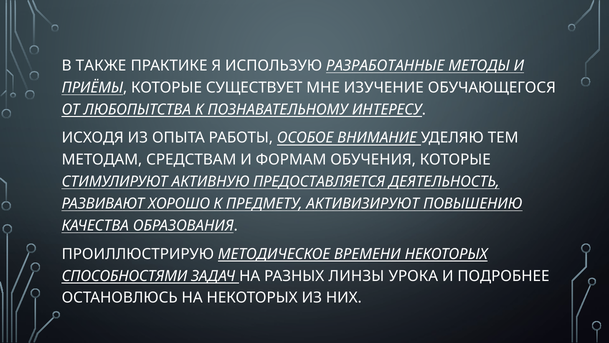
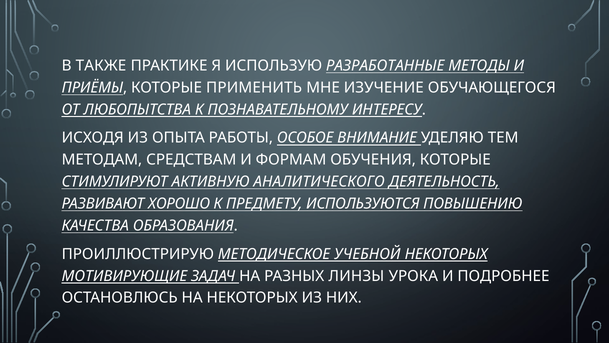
СУЩЕСТВУЕТ: СУЩЕСТВУЕТ -> ПРИМЕНИТЬ (254, 88)
ПРЕДОСТАВЛЯЕТСЯ: ПРЕДОСТАВЛЯЕТСЯ -> АНАЛИТИЧЕСКОГО (319, 182)
АКТИВИЗИРУЮТ: АКТИВИЗИРУЮТ -> ИСПОЛЬЗУЮТСЯ (363, 204)
ВРЕМЕНИ: ВРЕМЕНИ -> УЧЕБНОЙ (367, 254)
СПОСОБНОСТЯМИ: СПОСОБНОСТЯМИ -> МОТИВИРУЮЩИЕ (124, 276)
